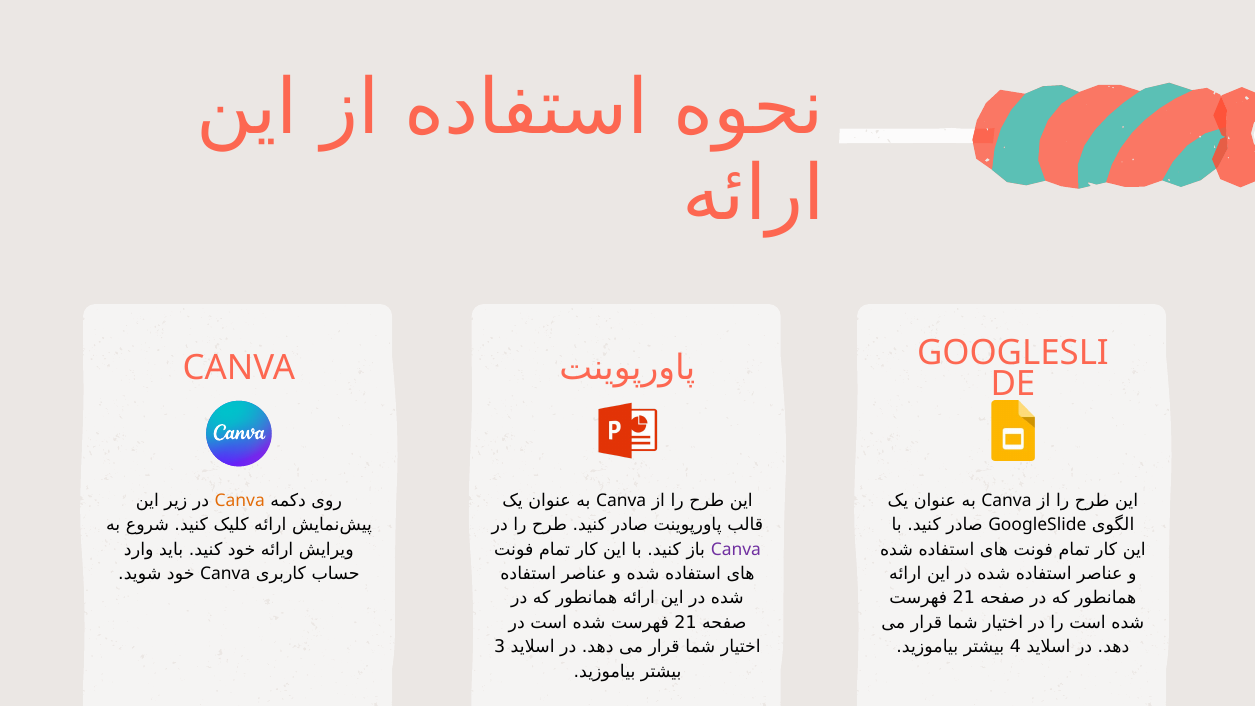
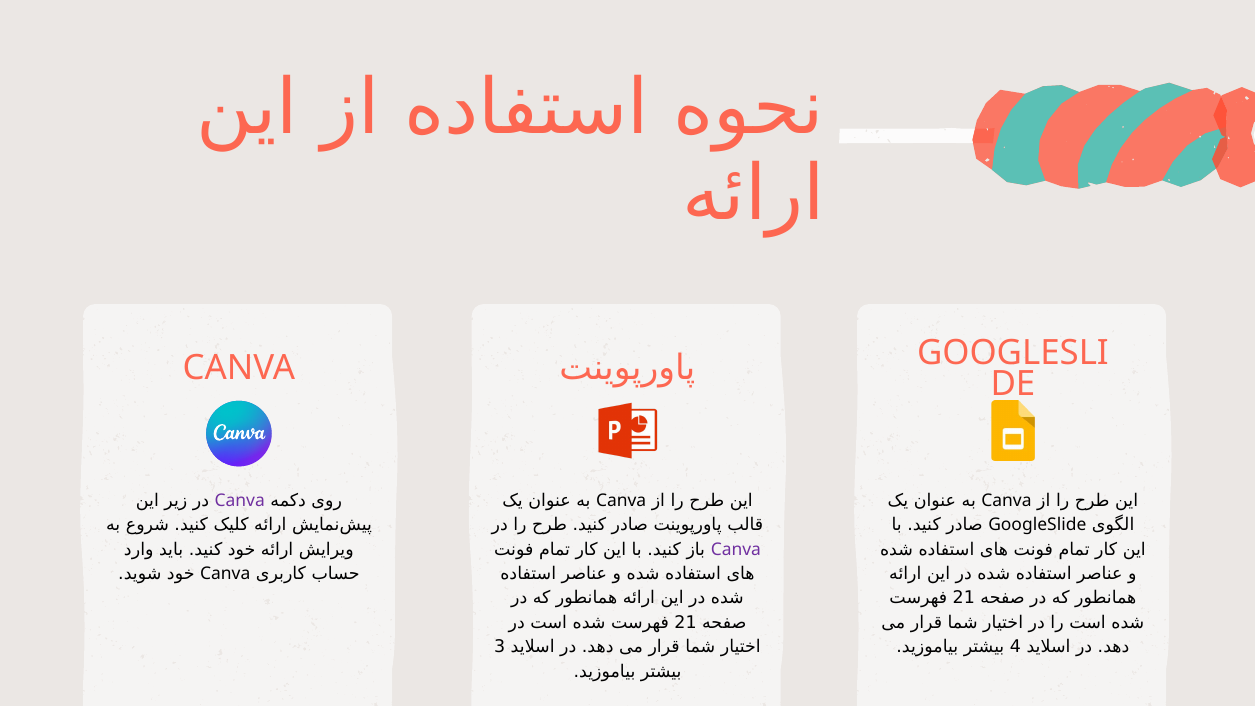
Canva colour: orange -> purple (240, 500)
